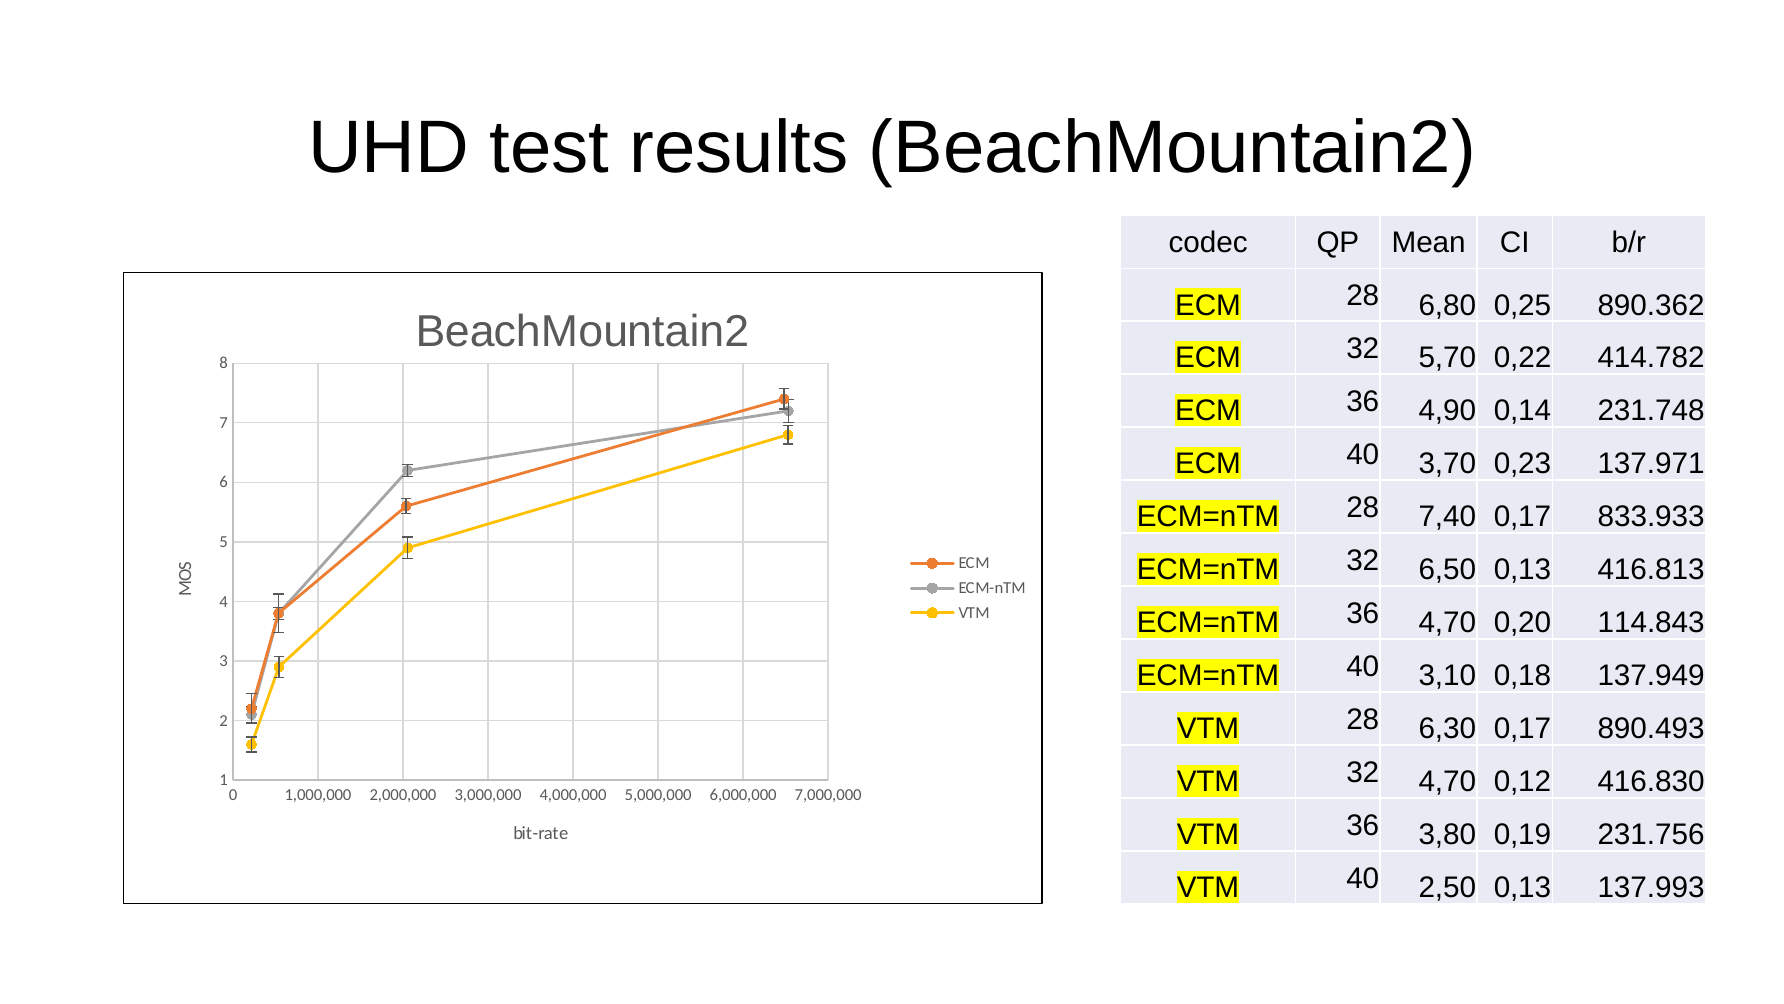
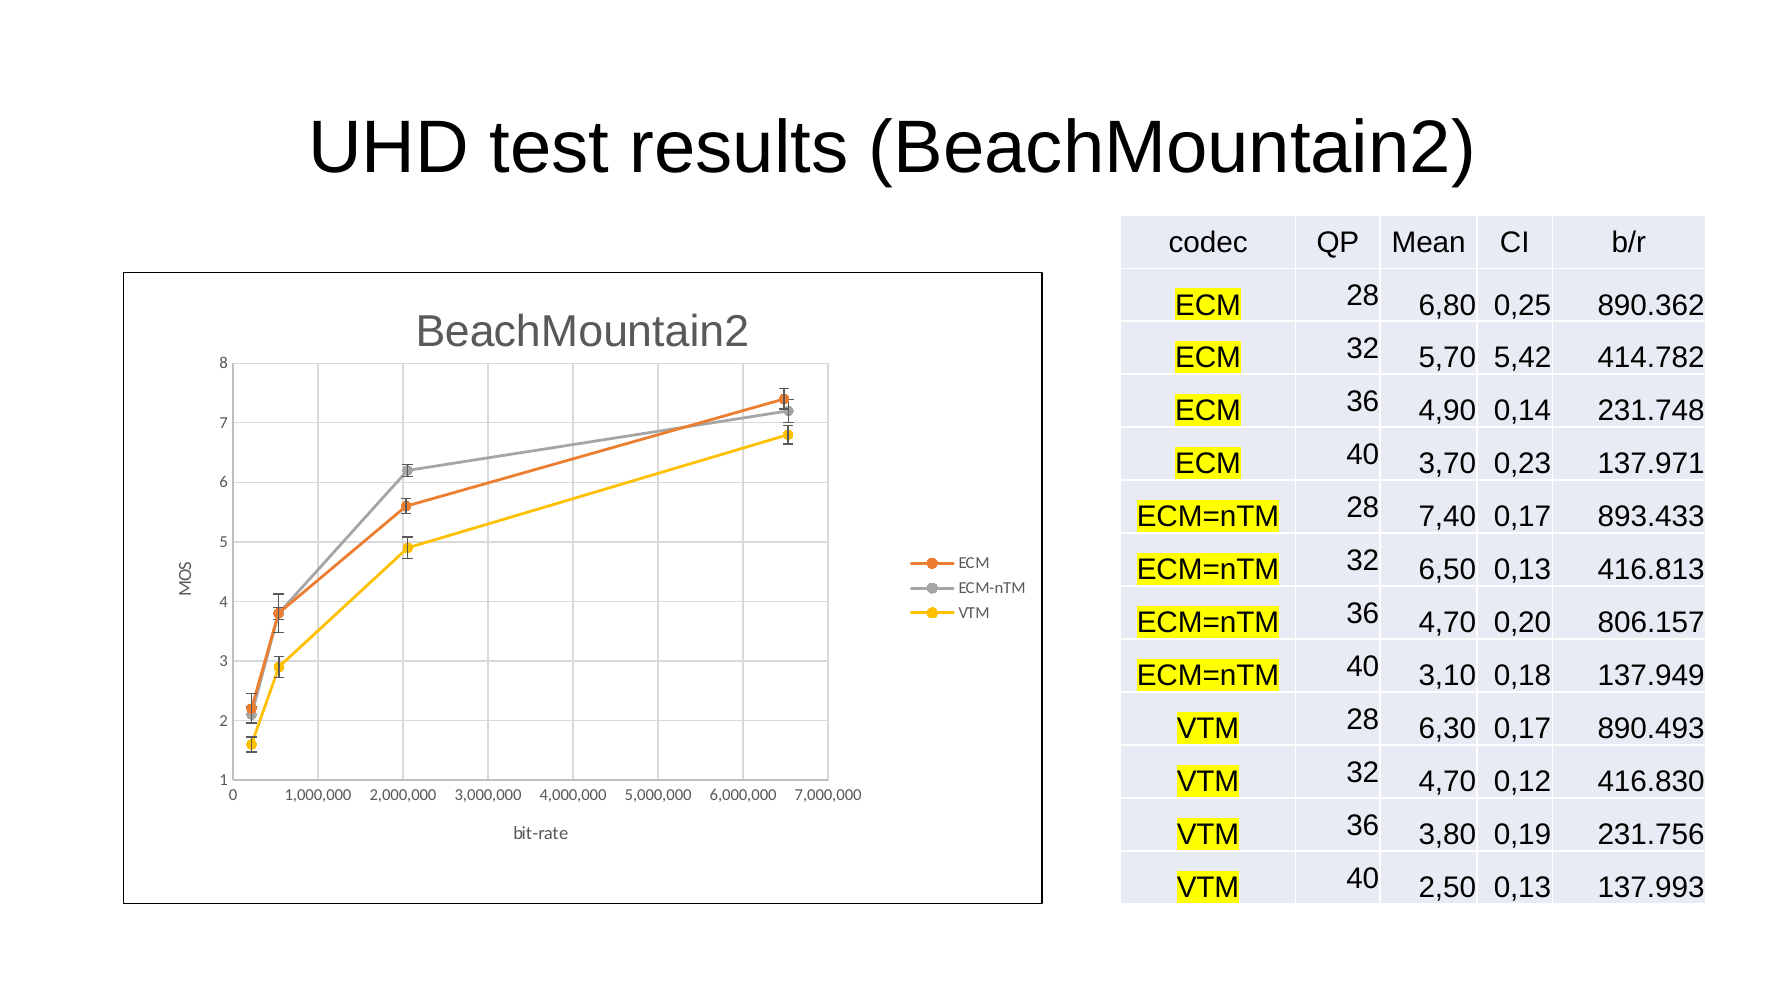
0,22: 0,22 -> 5,42 (1523, 358)
833.933: 833.933 -> 893.433 (1651, 517)
114.843: 114.843 -> 806.157 (1651, 623)
